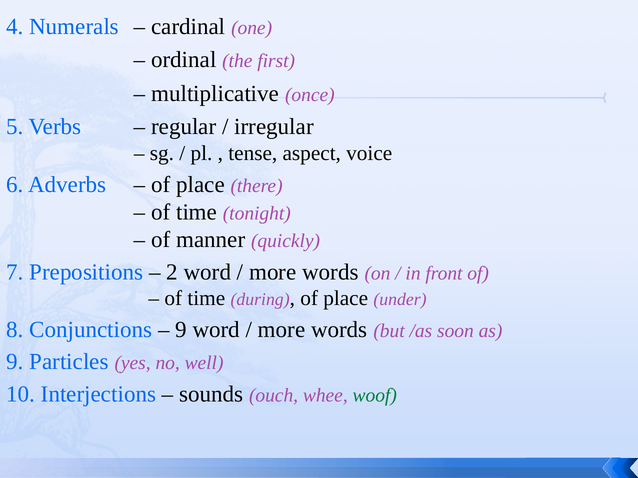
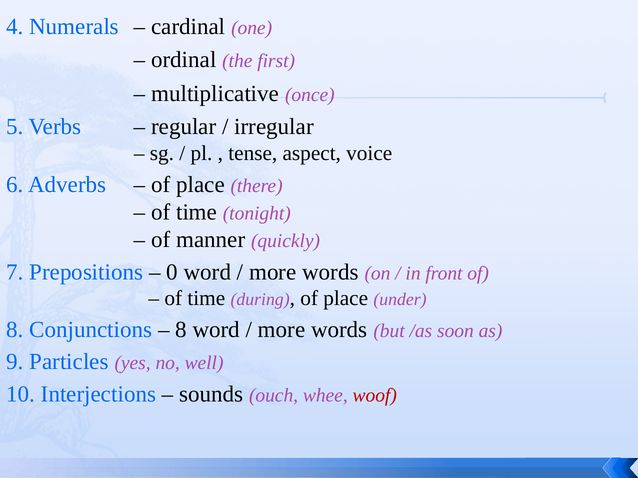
2: 2 -> 0 (172, 272)
9: 9 -> 8 (181, 330)
woof colour: green -> red (375, 396)
